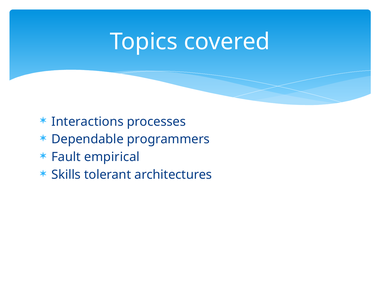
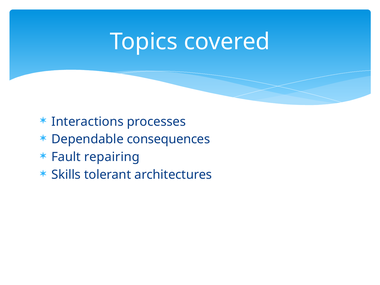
programmers: programmers -> consequences (168, 139)
empirical: empirical -> repairing (112, 157)
